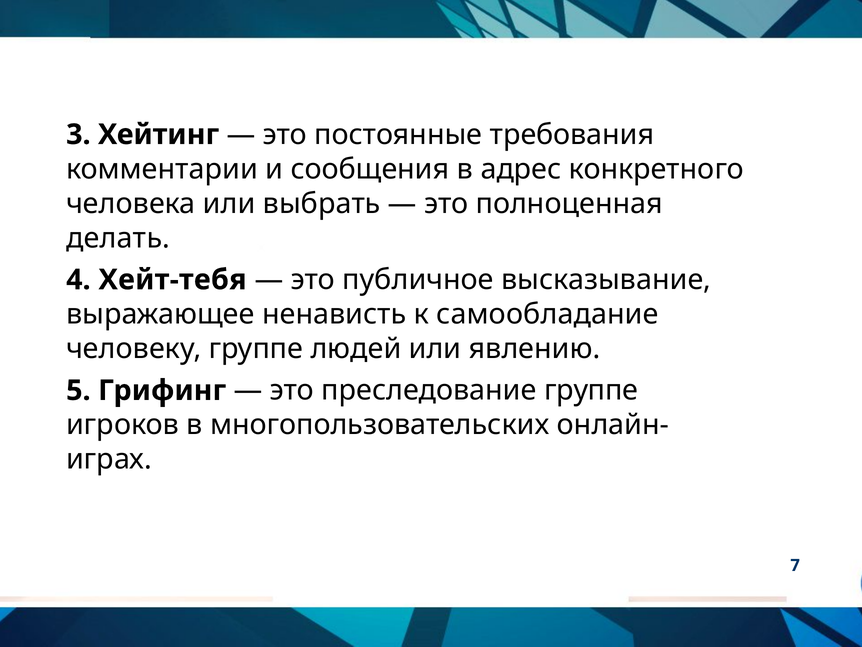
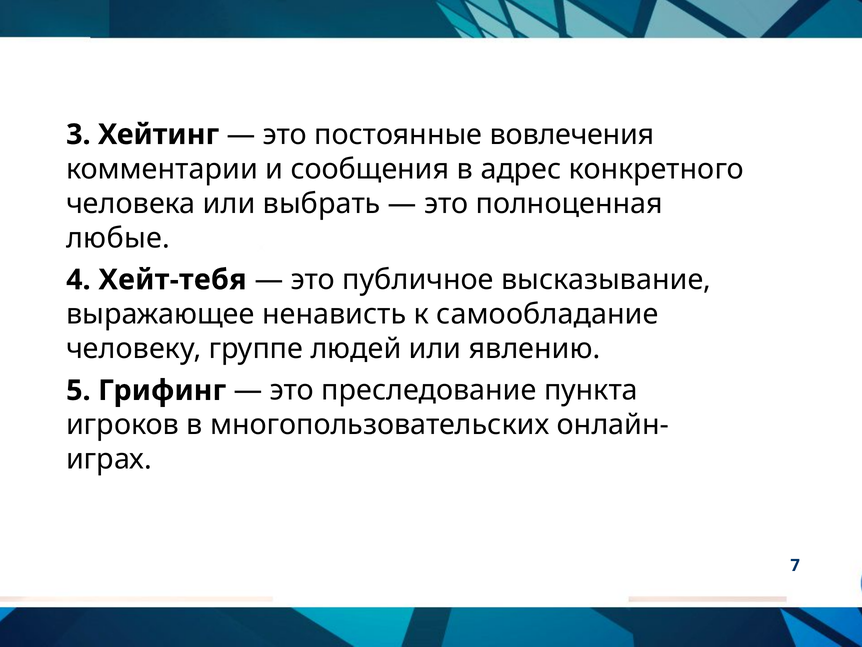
требования: требования -> вовлечения (572, 134)
делать: делать -> любые (118, 238)
преследование группе: группе -> пункта (591, 390)
